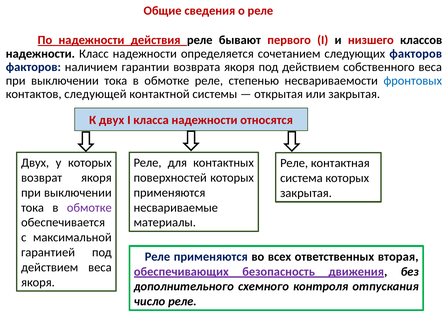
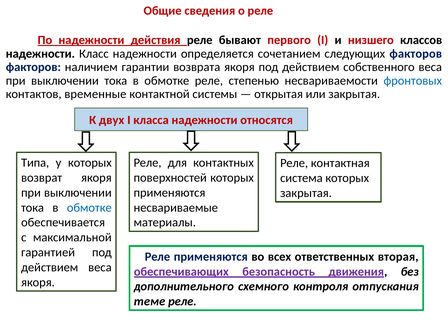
следующей: следующей -> временные (95, 94)
Двух: Двух -> Типа (35, 163)
обмотке colour: purple -> blue (89, 208)
число: число -> теме (150, 301)
